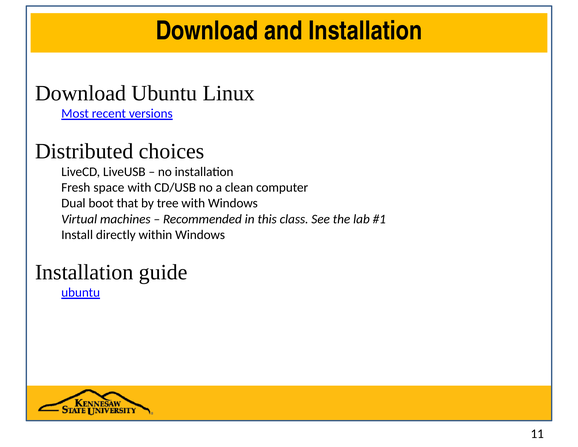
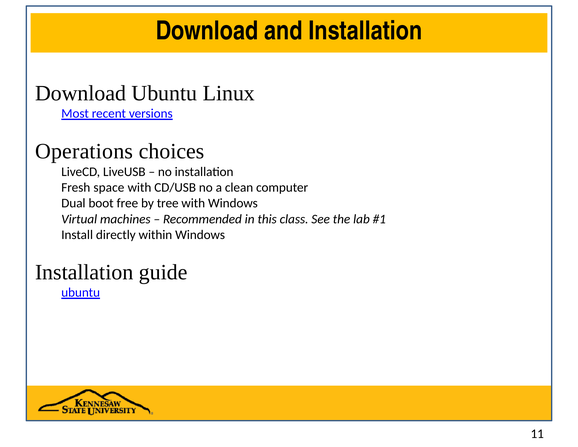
Distributed: Distributed -> Operations (84, 151)
that: that -> free (127, 203)
